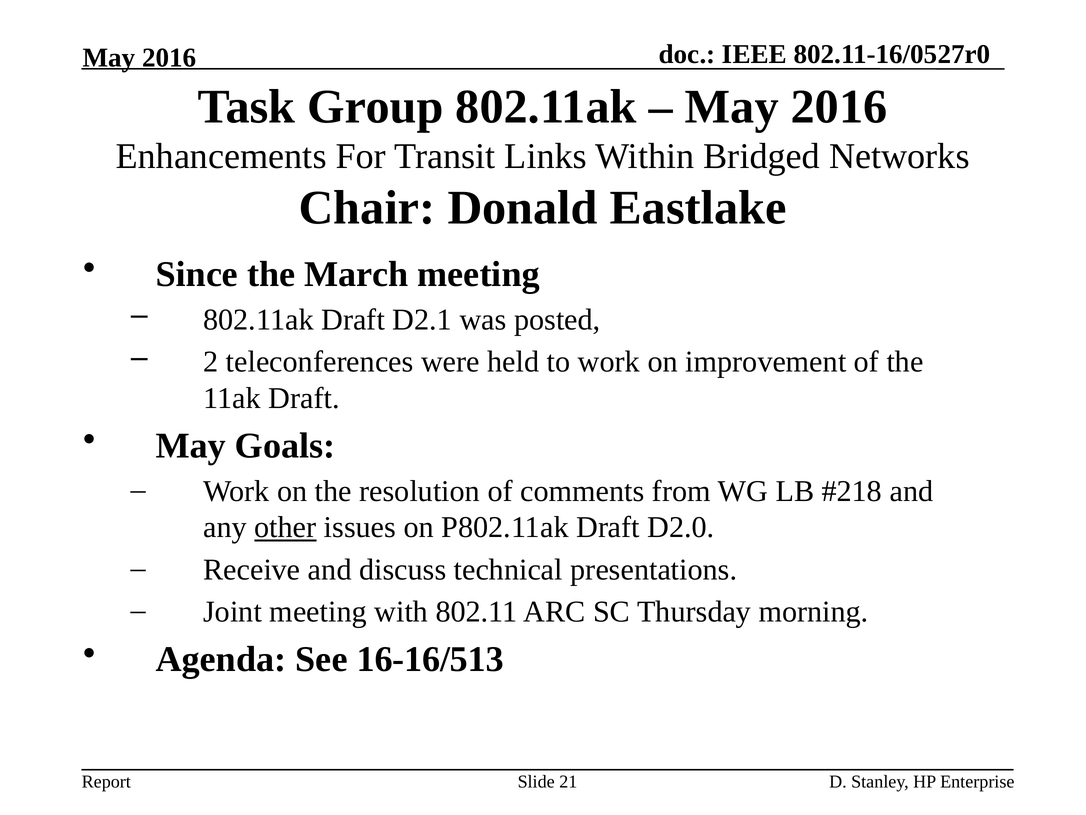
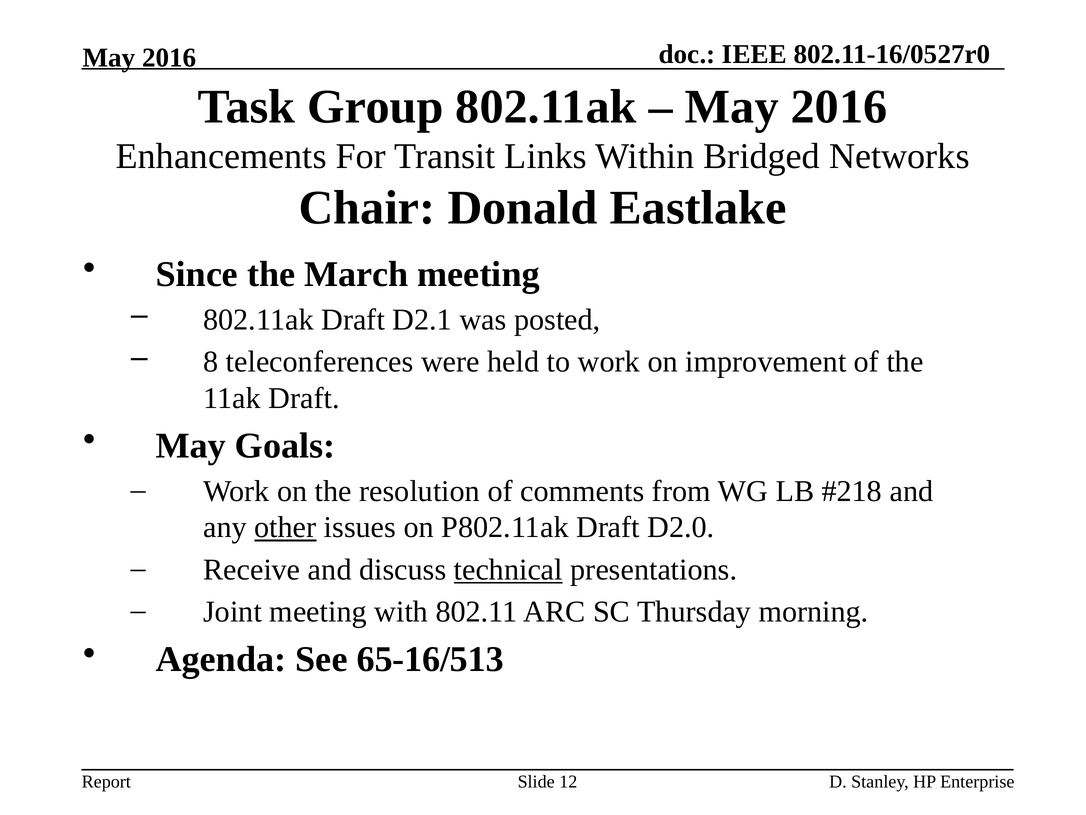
2: 2 -> 8 (211, 362)
technical underline: none -> present (508, 569)
16-16/513: 16-16/513 -> 65-16/513 (430, 659)
21: 21 -> 12 (568, 781)
